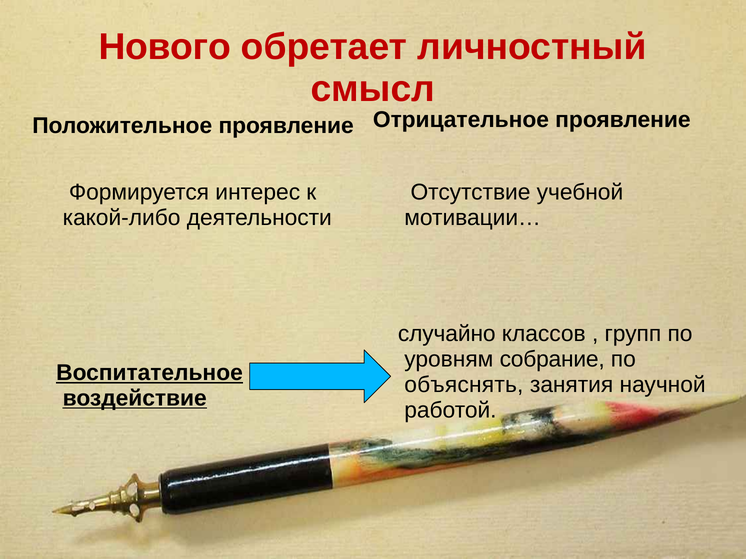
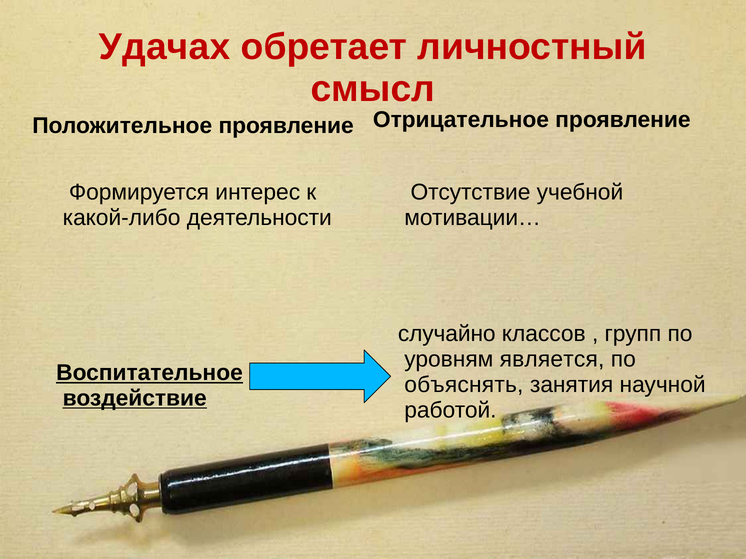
Нового: Нового -> Удачах (165, 47)
собрание: собрание -> является (552, 360)
